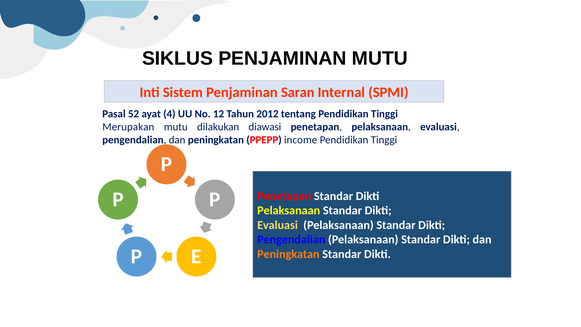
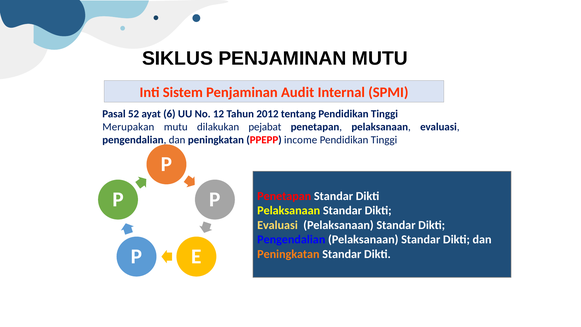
Saran: Saran -> Audit (298, 92)
4: 4 -> 6 (169, 114)
diawasi: diawasi -> pejabat (265, 127)
